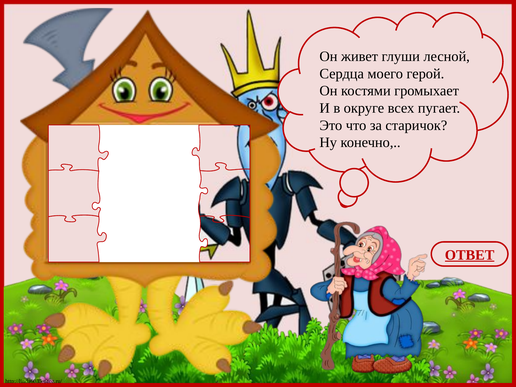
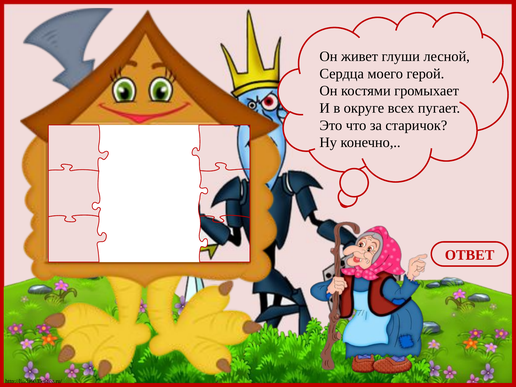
ОТВЕТ underline: present -> none (470, 255)
